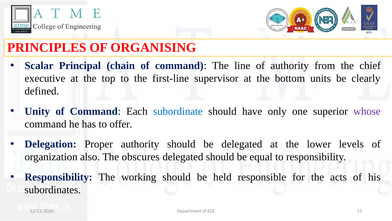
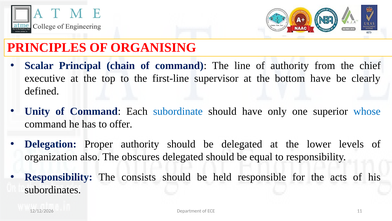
bottom units: units -> have (321, 78)
whose colour: purple -> blue (367, 111)
working: working -> consists (139, 177)
